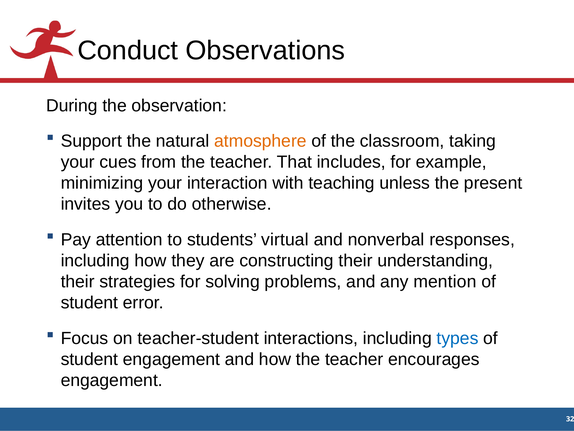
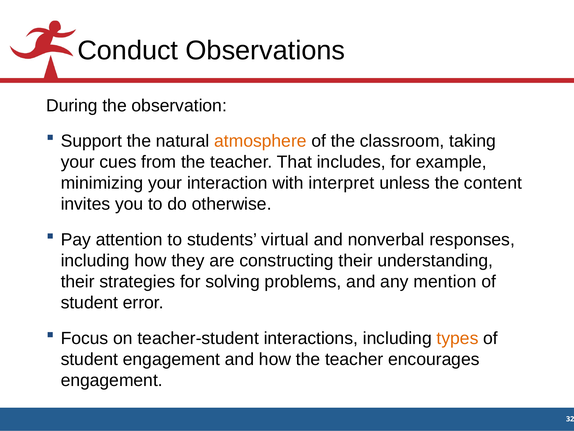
teaching: teaching -> interpret (341, 183)
present: present -> content (493, 183)
types colour: blue -> orange (458, 338)
